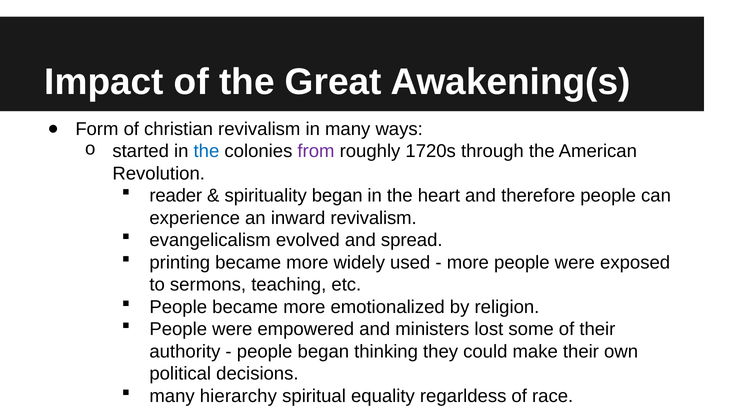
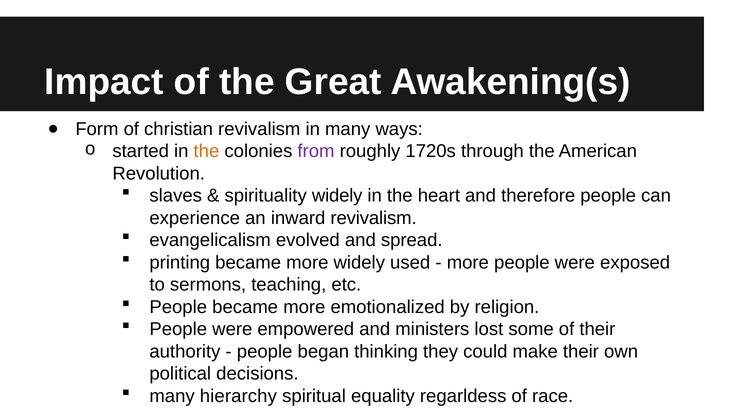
the colour: blue -> orange (206, 151)
reader: reader -> slaves (176, 196)
spirituality began: began -> widely (337, 196)
